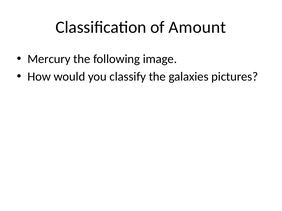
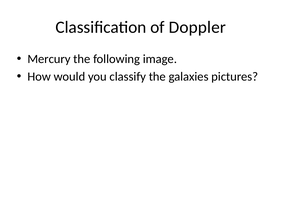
Amount: Amount -> Doppler (197, 27)
